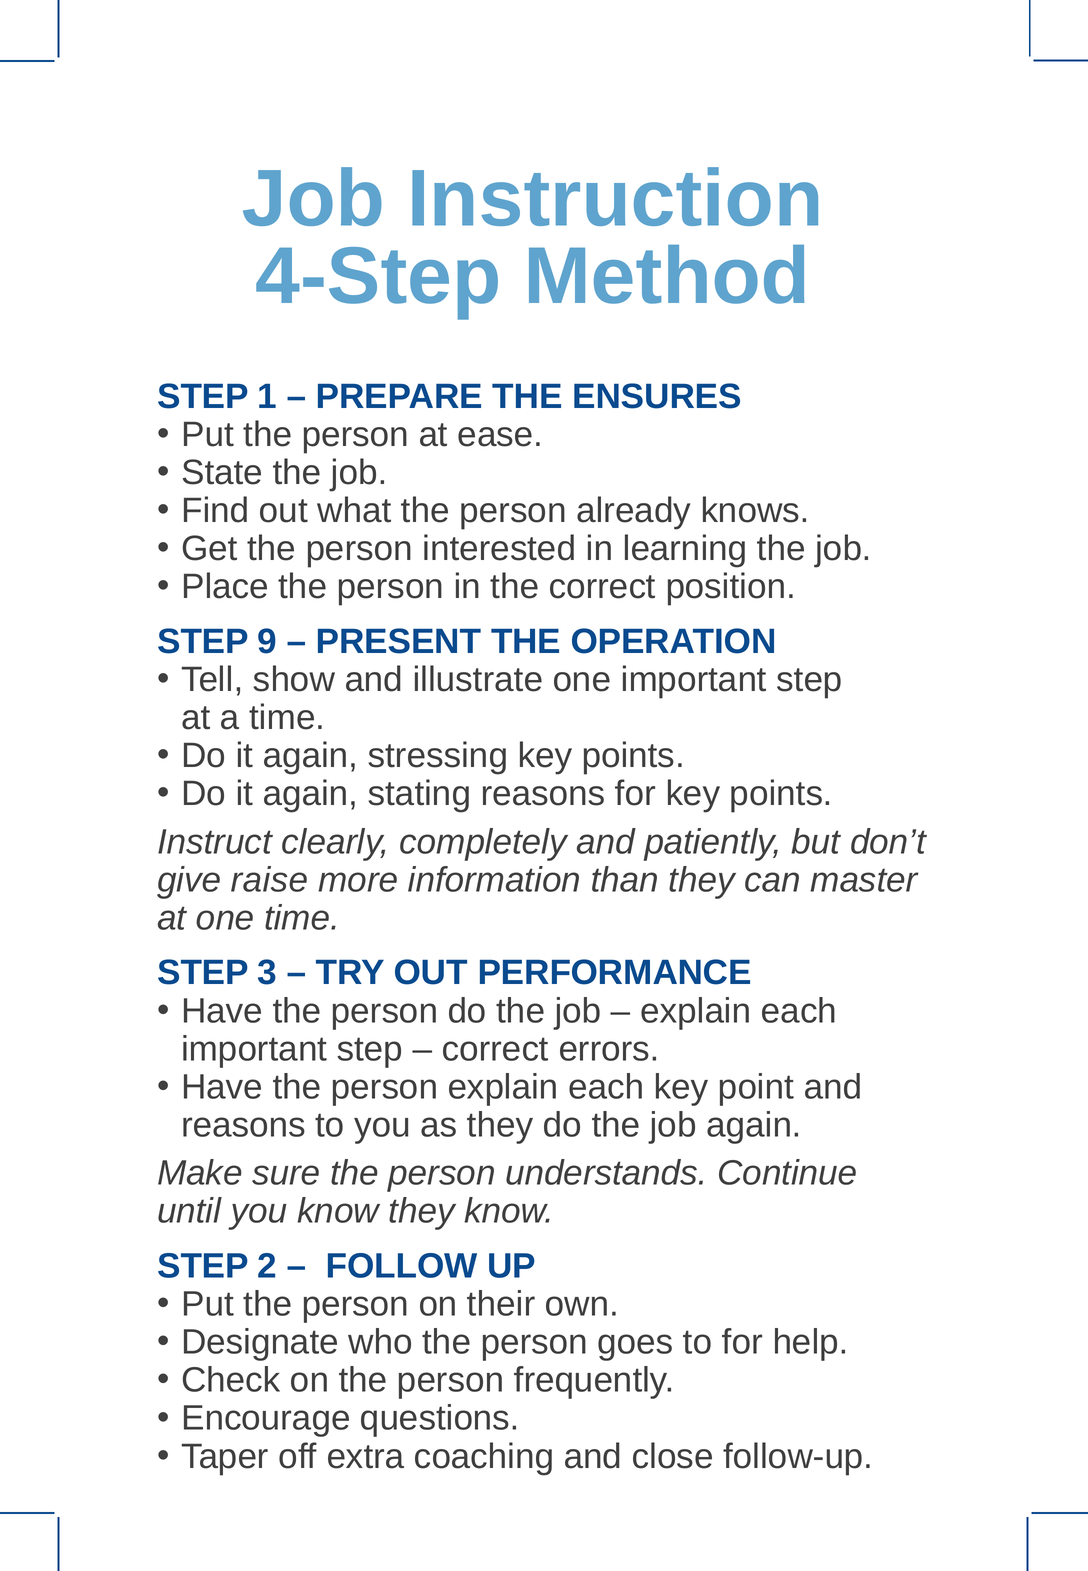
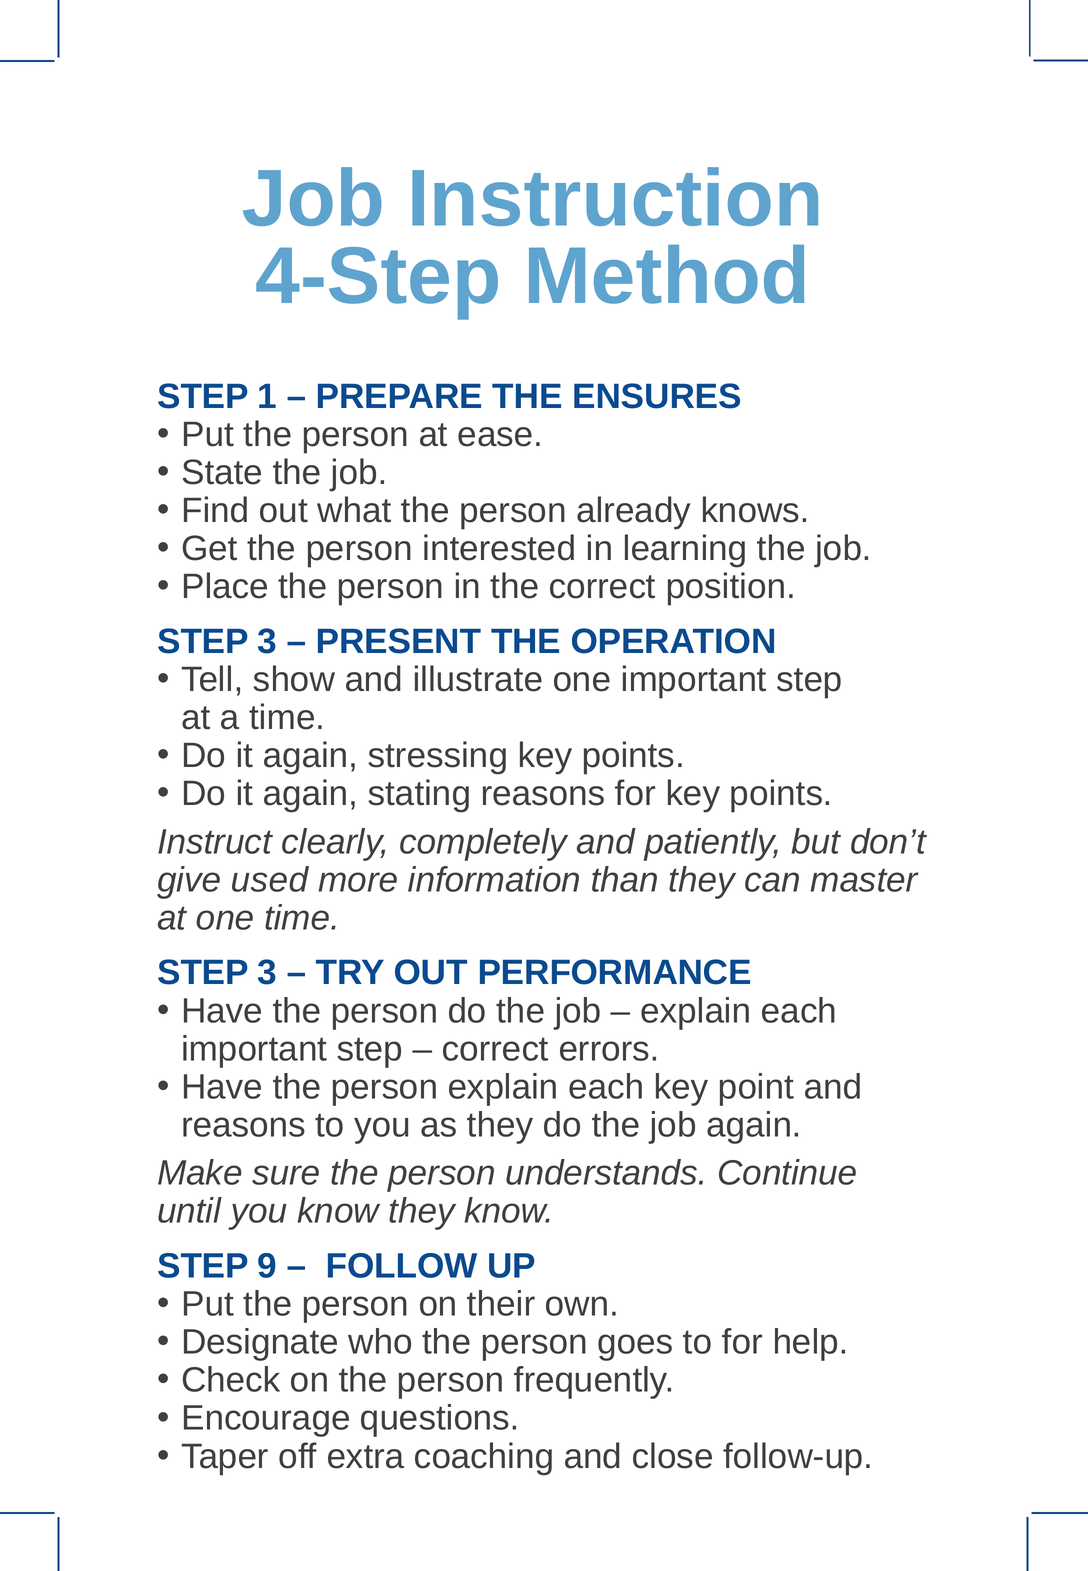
9: 9 -> 3 (267, 642)
raise: raise -> used (270, 880)
2: 2 -> 9 (267, 1267)
